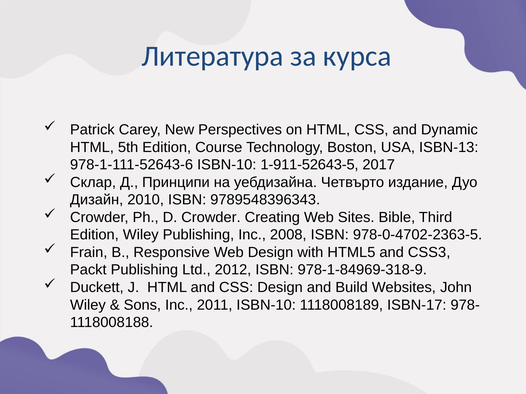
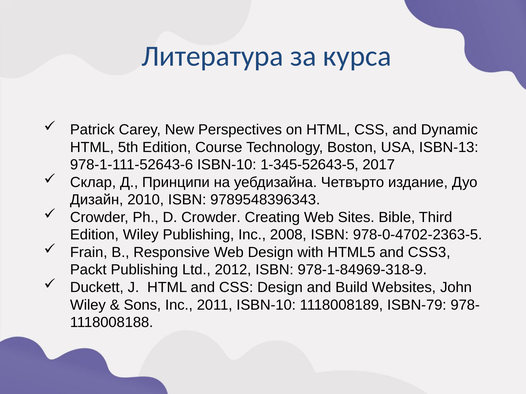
1-911-52643-5: 1-911-52643-5 -> 1-345-52643-5 (310, 165)
ISBN-17: ISBN-17 -> ISBN-79 (417, 305)
